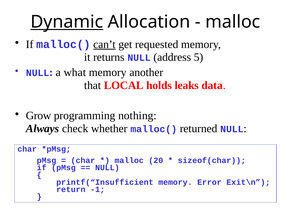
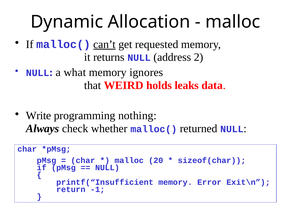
Dynamic underline: present -> none (67, 22)
5: 5 -> 2 (199, 57)
another: another -> ignores (146, 73)
LOCAL: LOCAL -> WEIRD (124, 85)
Grow: Grow -> Write (39, 116)
